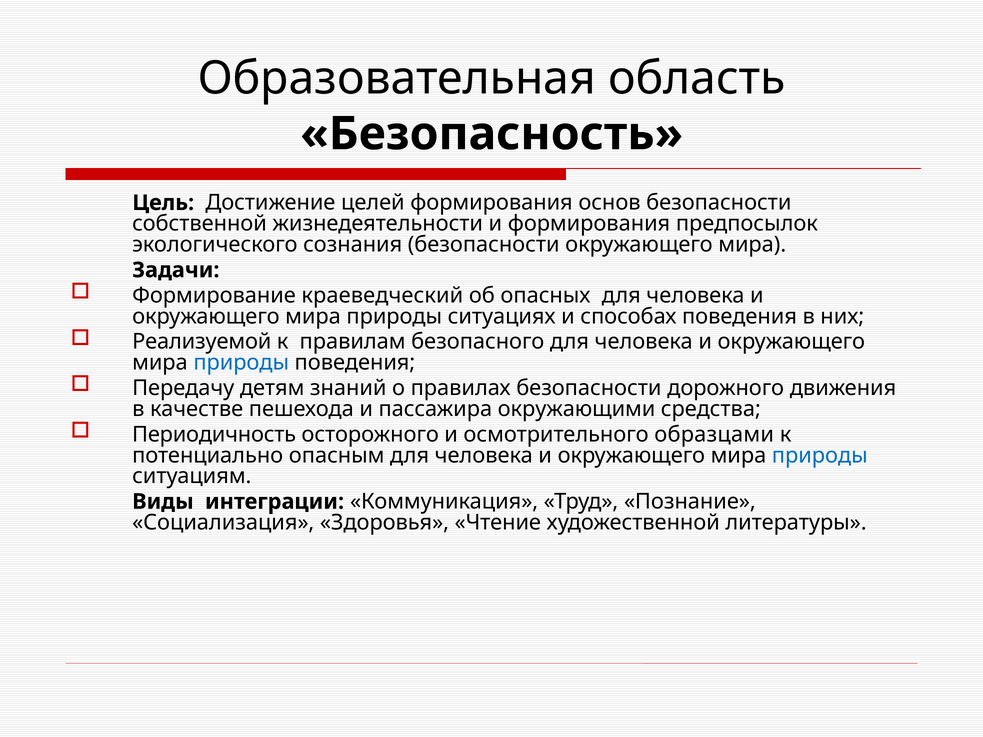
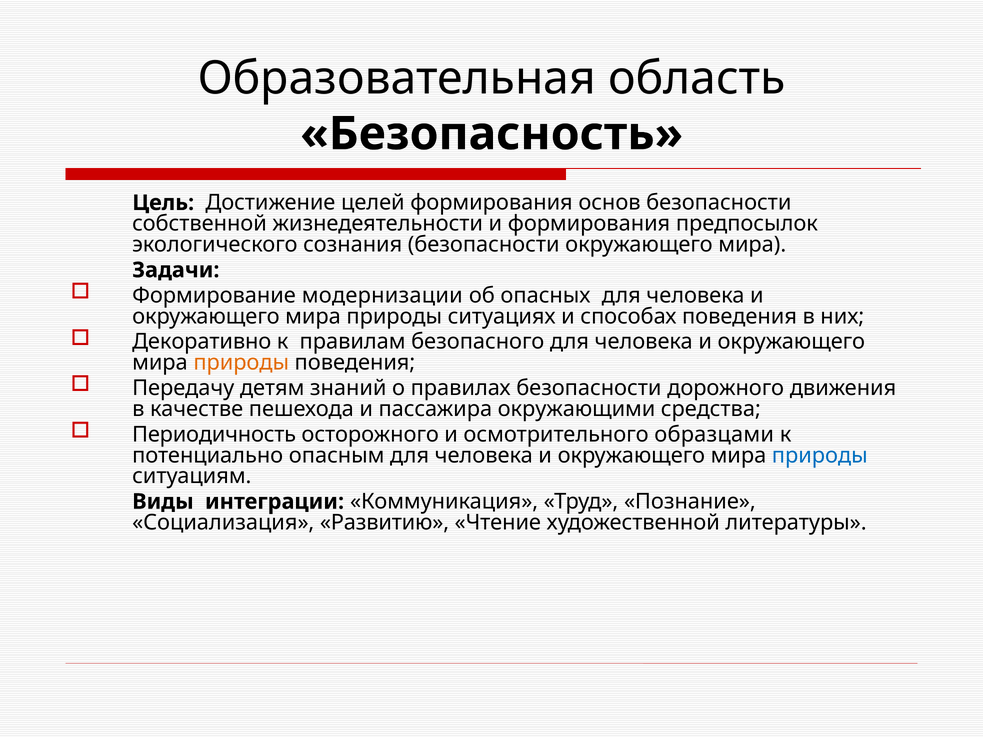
краеведческий: краеведческий -> модернизации (382, 296)
Реализуемой: Реализуемой -> Декоративно (202, 342)
природы colour: blue -> orange (241, 363)
Здоровья: Здоровья -> Развитию (385, 523)
